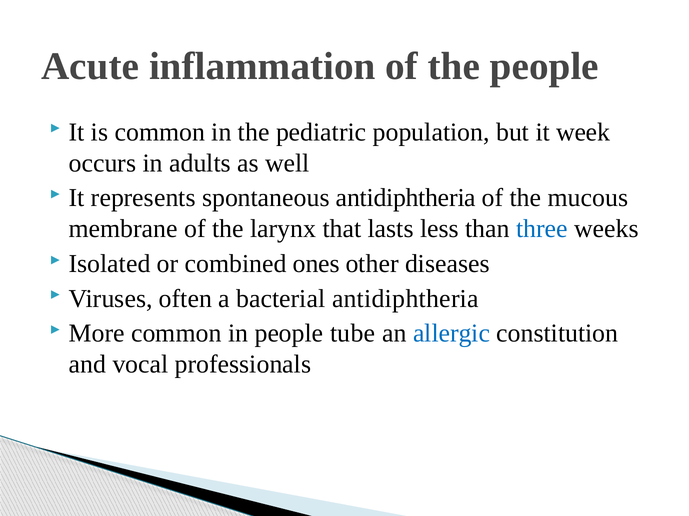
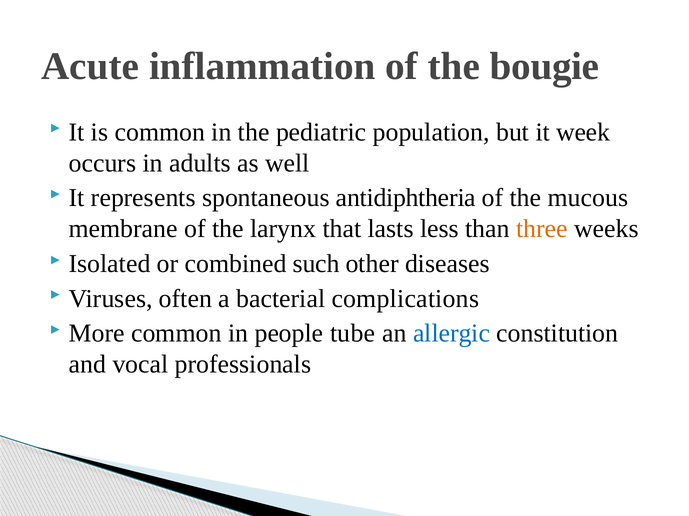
the people: people -> bougie (545, 67)
three colour: blue -> orange (542, 229)
ones: ones -> such (316, 264)
bacterial antidiphtheria: antidiphtheria -> complications (405, 299)
